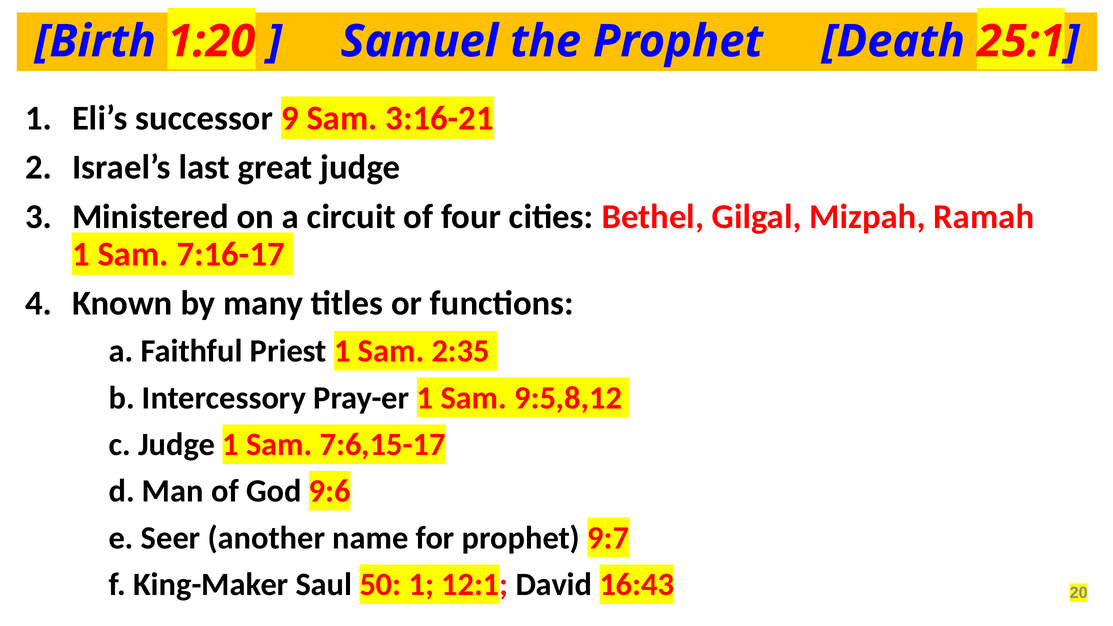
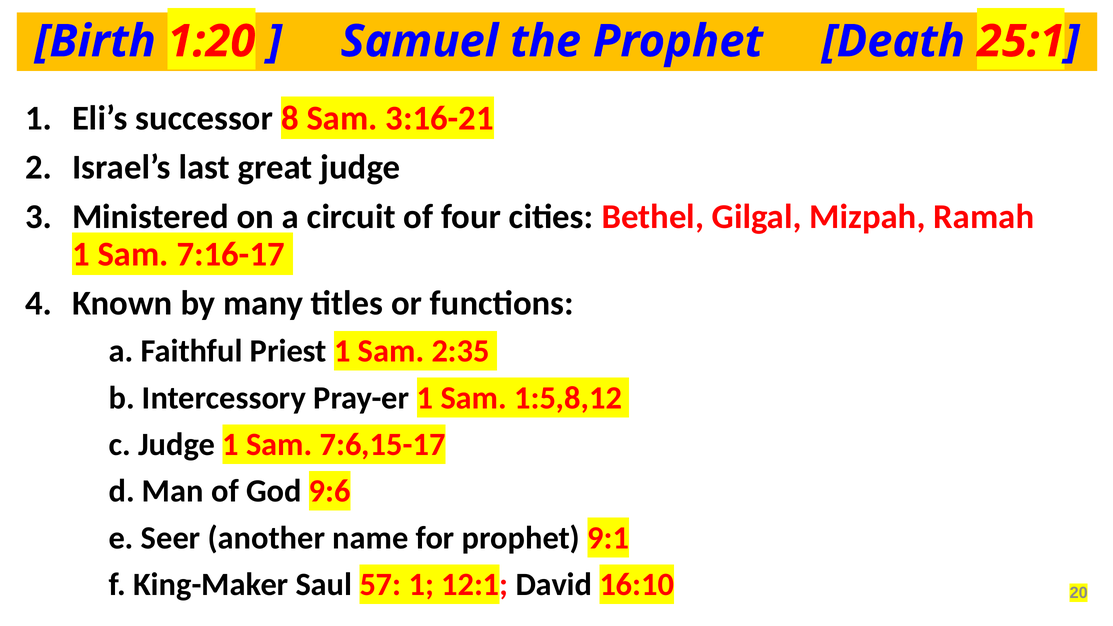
9: 9 -> 8 (290, 118)
9:5,8,12: 9:5,8,12 -> 1:5,8,12 (568, 398)
9:7: 9:7 -> 9:1 (608, 538)
50: 50 -> 57 (380, 585)
16:43: 16:43 -> 16:10 (637, 585)
